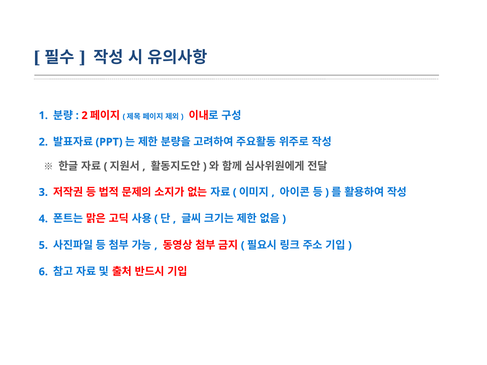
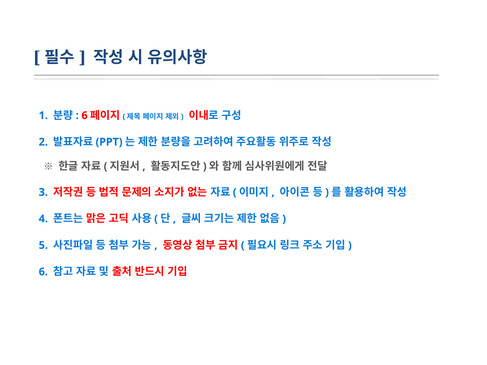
2: 2 -> 6 (85, 116)
